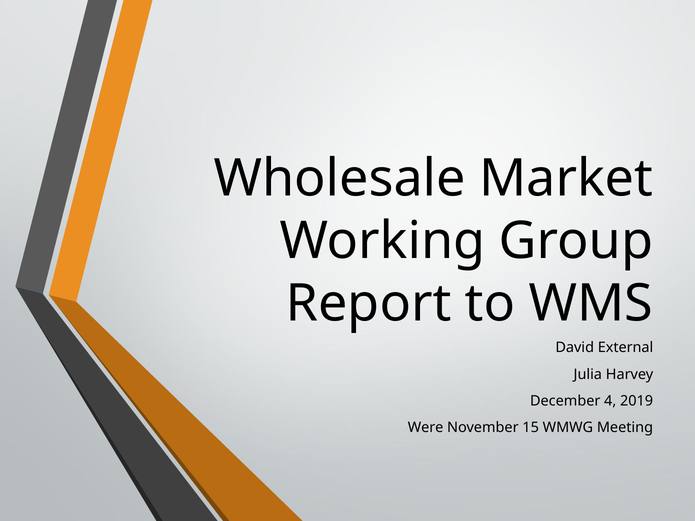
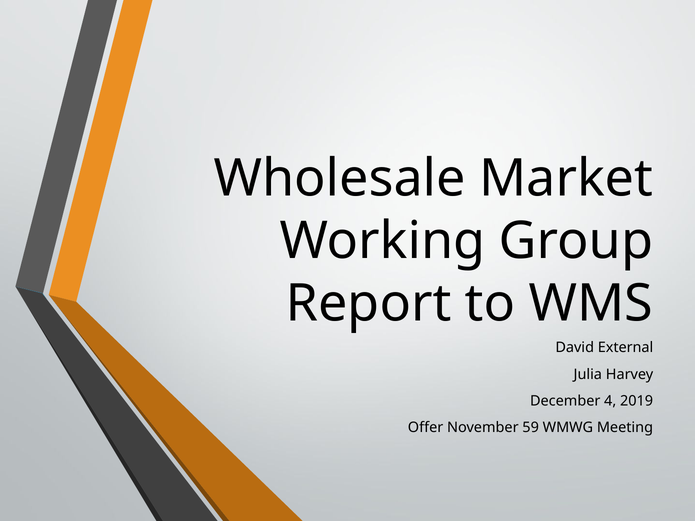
Were: Were -> Offer (426, 428)
15: 15 -> 59 (531, 428)
